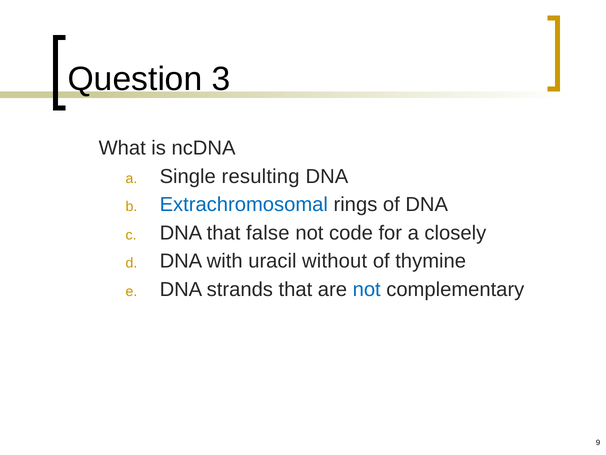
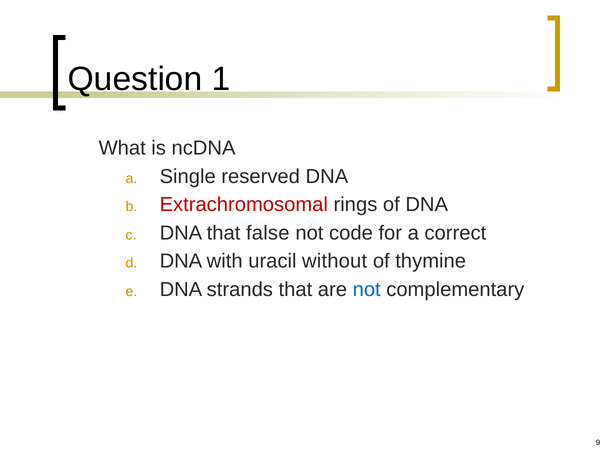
3: 3 -> 1 (221, 79)
resulting: resulting -> reserved (261, 176)
Extrachromosomal colour: blue -> red (244, 204)
closely: closely -> correct (455, 233)
